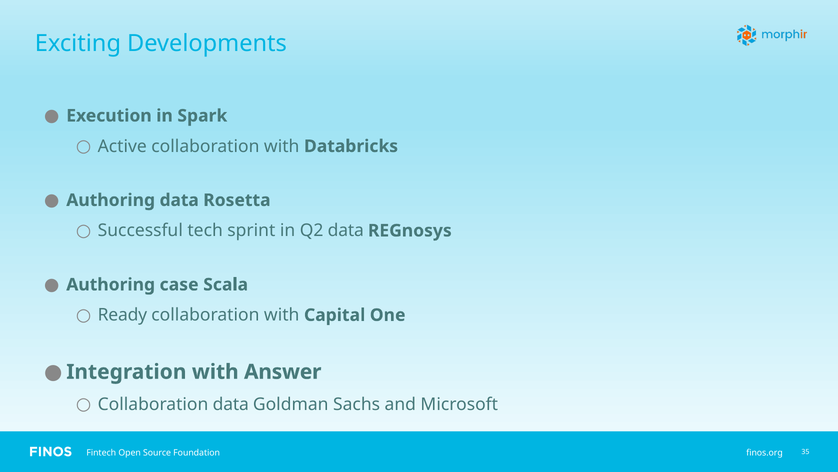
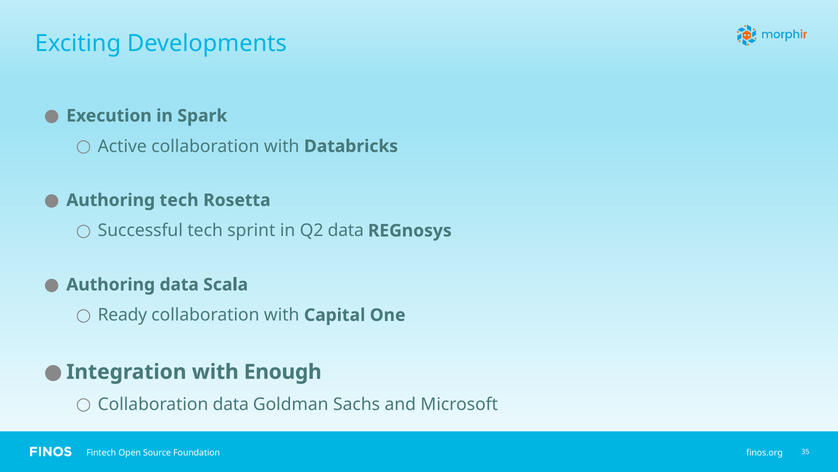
Authoring data: data -> tech (179, 200)
Authoring case: case -> data (179, 284)
Answer: Answer -> Enough (283, 372)
